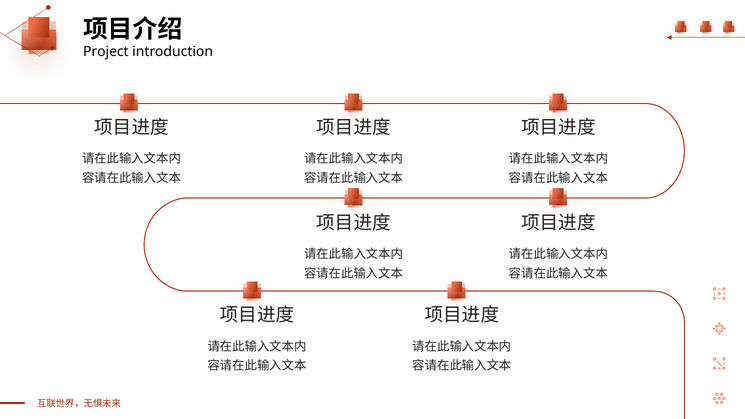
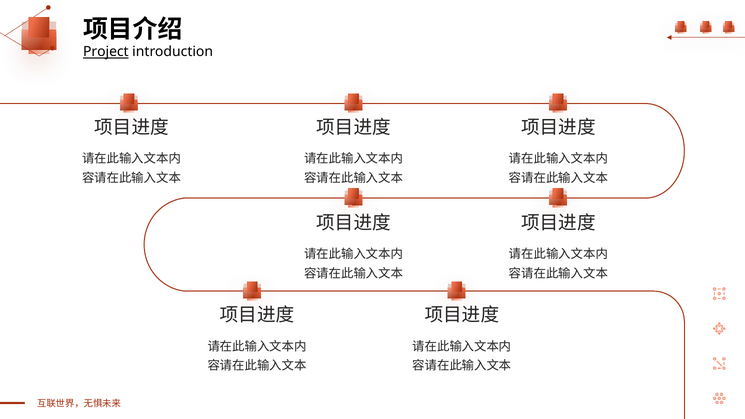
Project underline: none -> present (106, 52)
